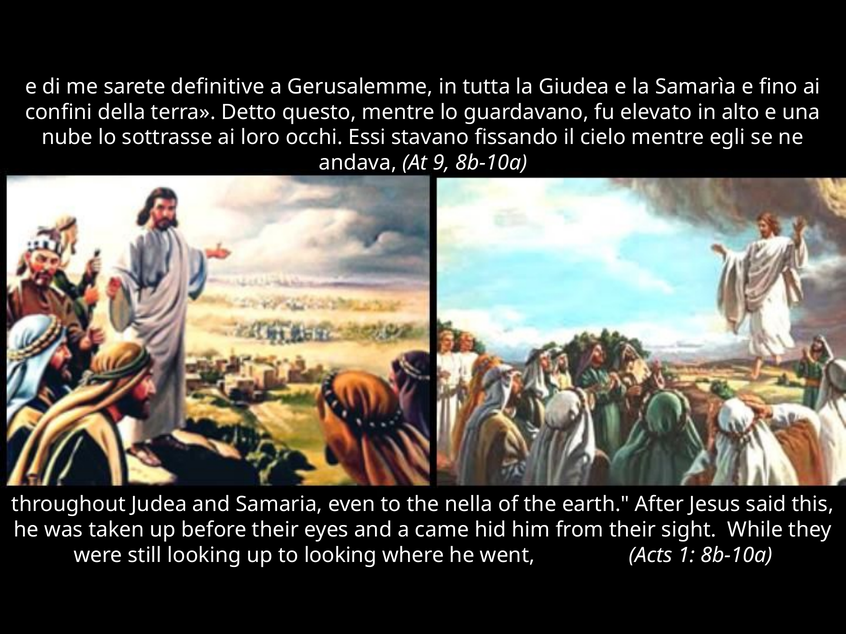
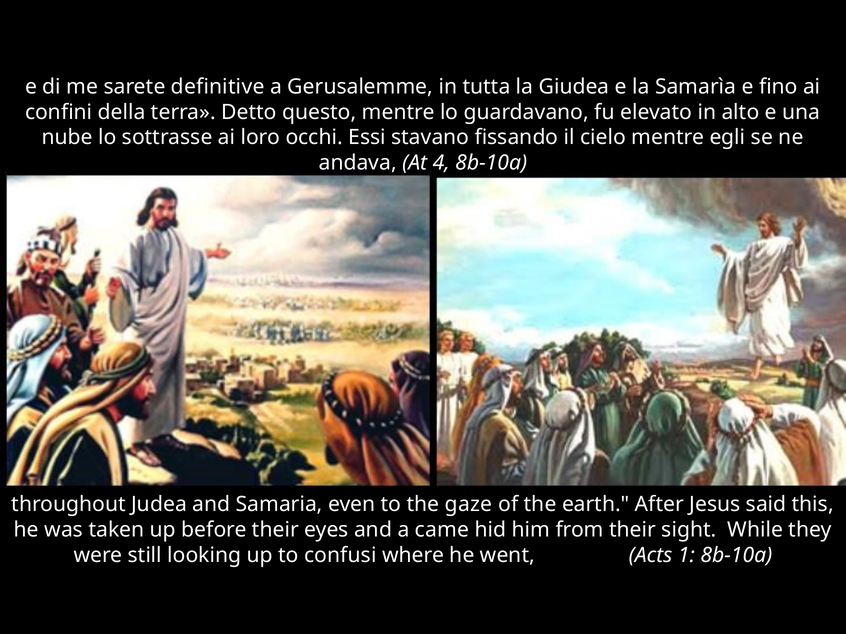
9: 9 -> 4 (441, 163)
nella: nella -> gaze (469, 505)
to looking: looking -> confusi (340, 556)
